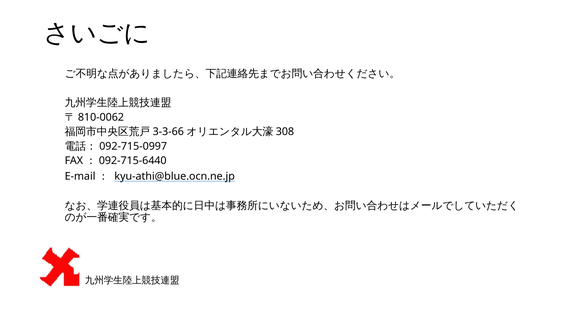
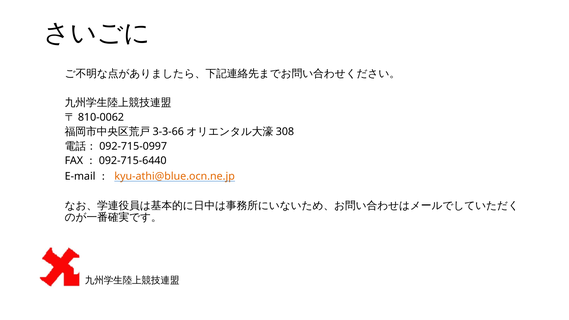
kyu-athi@blue.ocn.ne.jp colour: black -> orange (175, 176)
